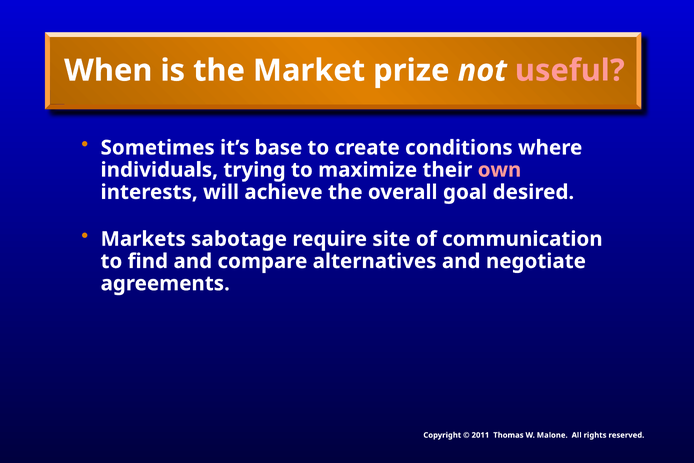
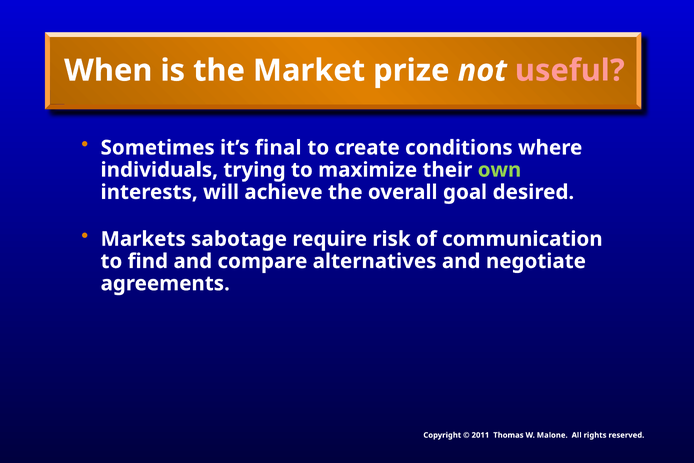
base: base -> final (278, 148)
own colour: pink -> light green (499, 170)
site: site -> risk (391, 239)
